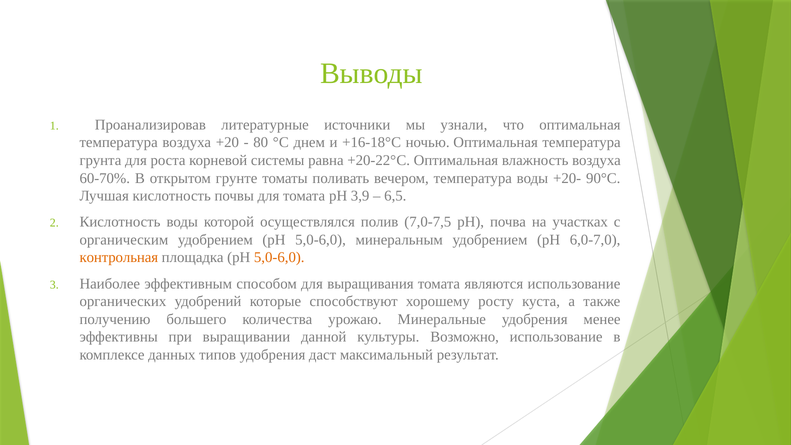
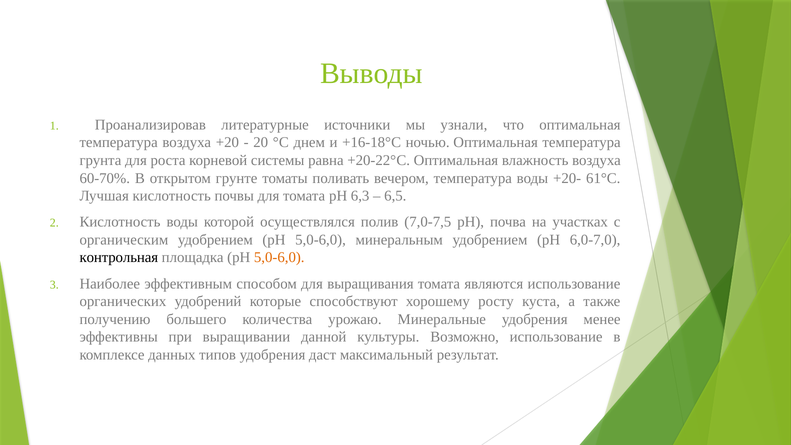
80: 80 -> 20 (261, 143)
90°C: 90°C -> 61°C (603, 178)
3,9: 3,9 -> 6,3 (360, 196)
контрольная colour: orange -> black (119, 258)
